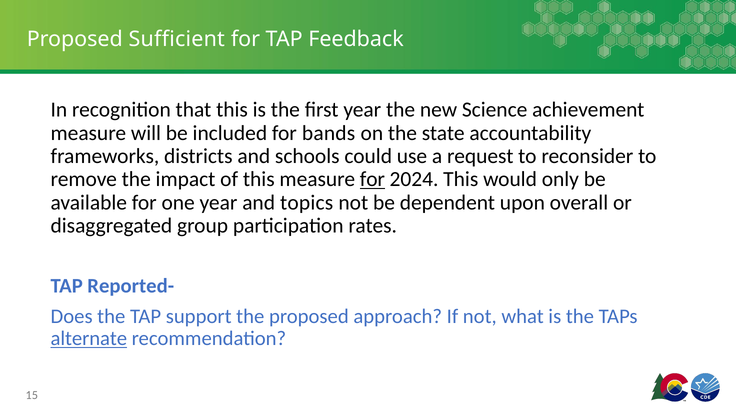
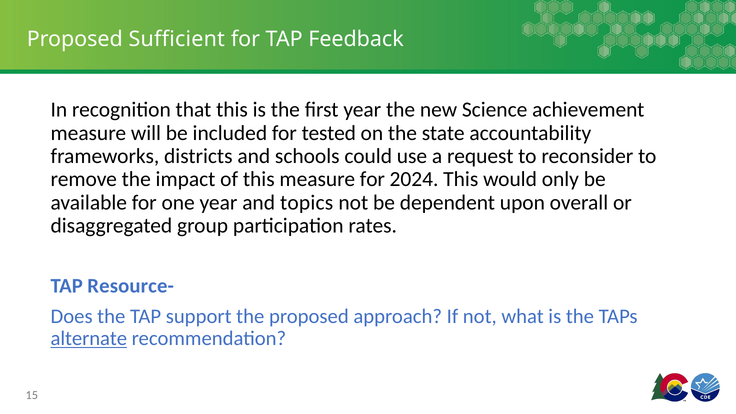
bands: bands -> tested (329, 133)
for underline: present -> none (372, 179)
Reported-: Reported- -> Resource- (131, 286)
